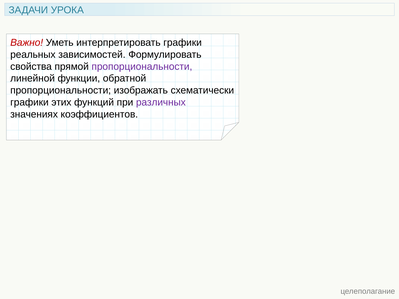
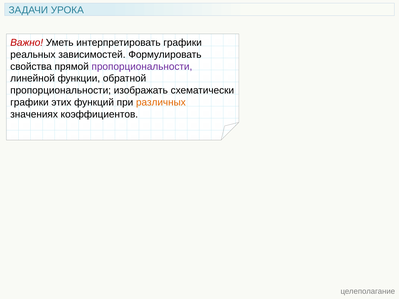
различных colour: purple -> orange (161, 102)
